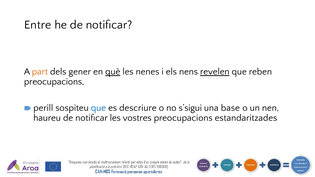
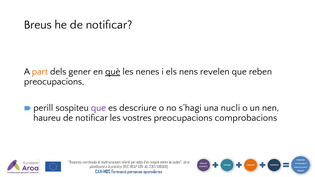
Entre: Entre -> Breus (38, 25)
revelen underline: present -> none (215, 72)
que colour: blue -> purple (98, 108)
s’sigui: s’sigui -> s’hagi (190, 108)
base: base -> nucli (230, 108)
estandaritzades: estandaritzades -> comprobacions (246, 118)
